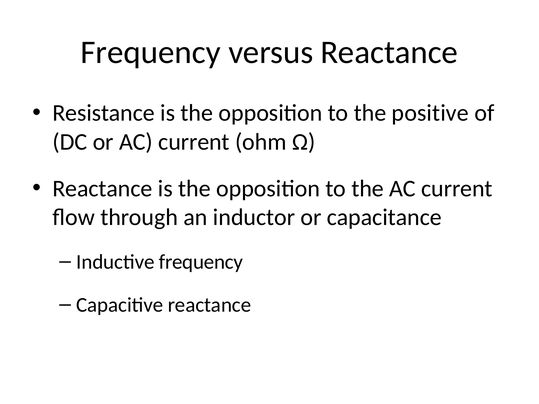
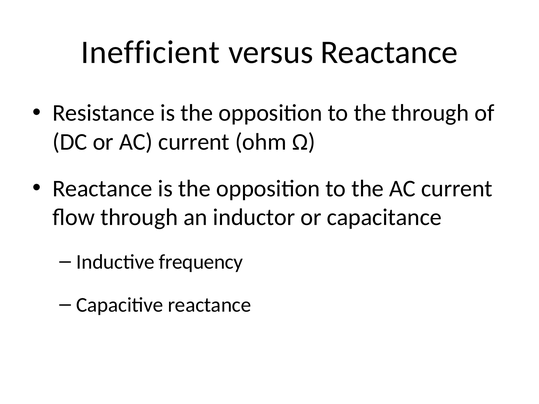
Frequency: Frequency -> Inefficient (150, 52)
the positive: positive -> through (430, 113)
